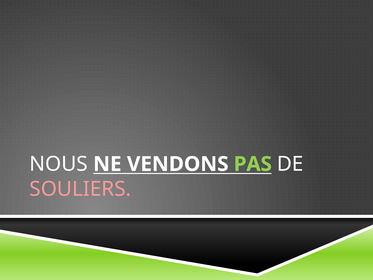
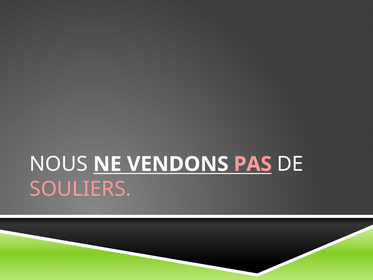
PAS colour: light green -> pink (253, 164)
